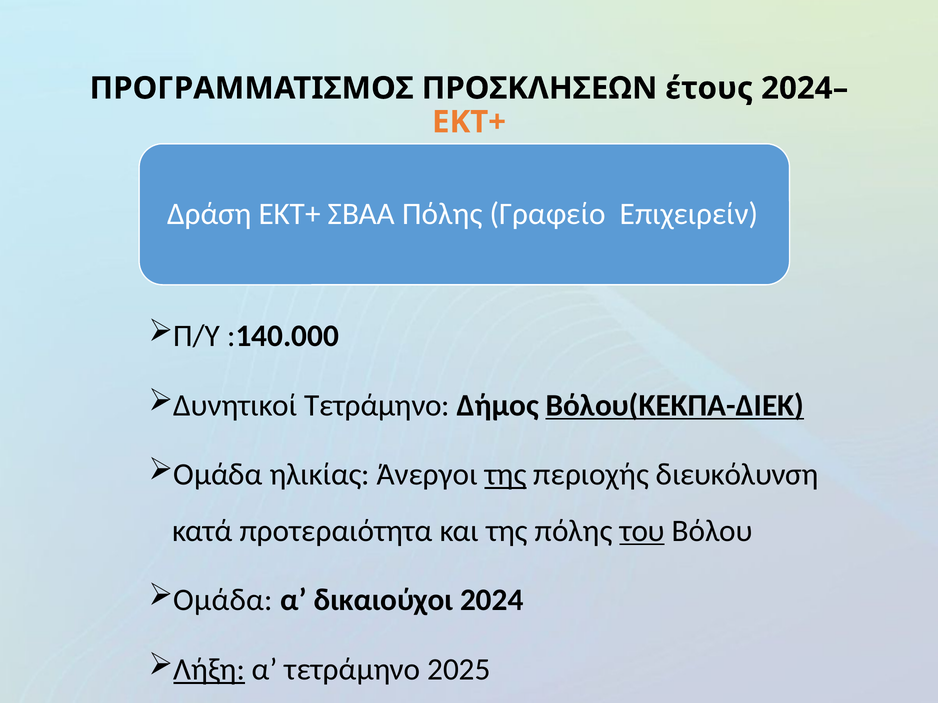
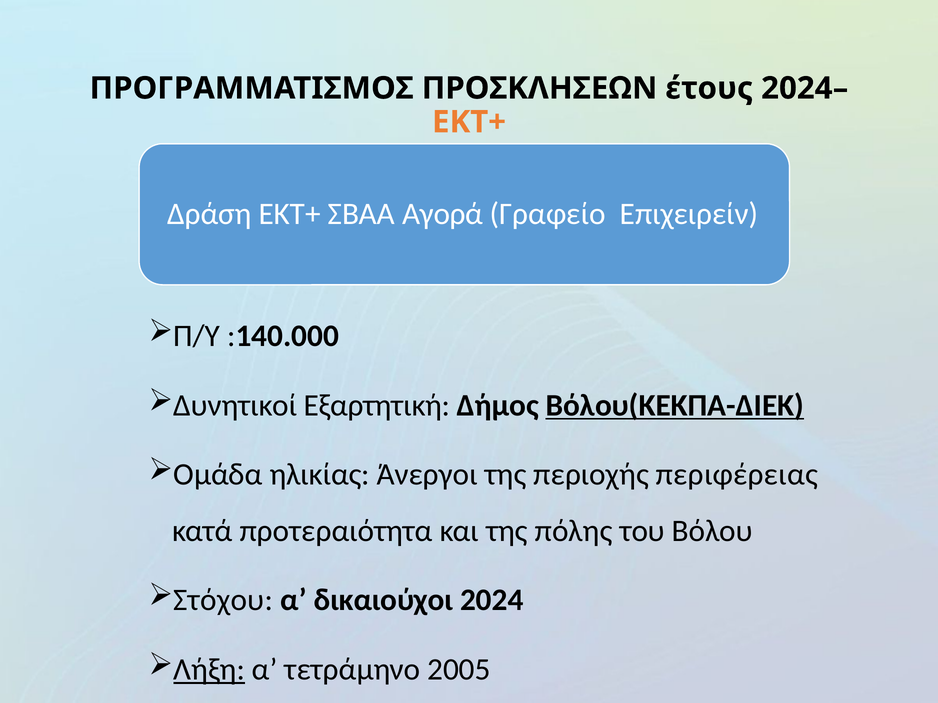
ΣΒΑΑ Πόλης: Πόλης -> Αγορά (443, 214)
Δυνητικοί Τετράμηνο: Τετράμηνο -> Εξαρτητική (377, 406)
της underline: present -> none (506, 475)
διευκόλυνση: διευκόλυνση -> περιφέρειας (737, 475)
του underline: present -> none (642, 531)
Ομάδα: Ομάδα -> Στόχου (223, 601)
2025: 2025 -> 2005 (459, 670)
